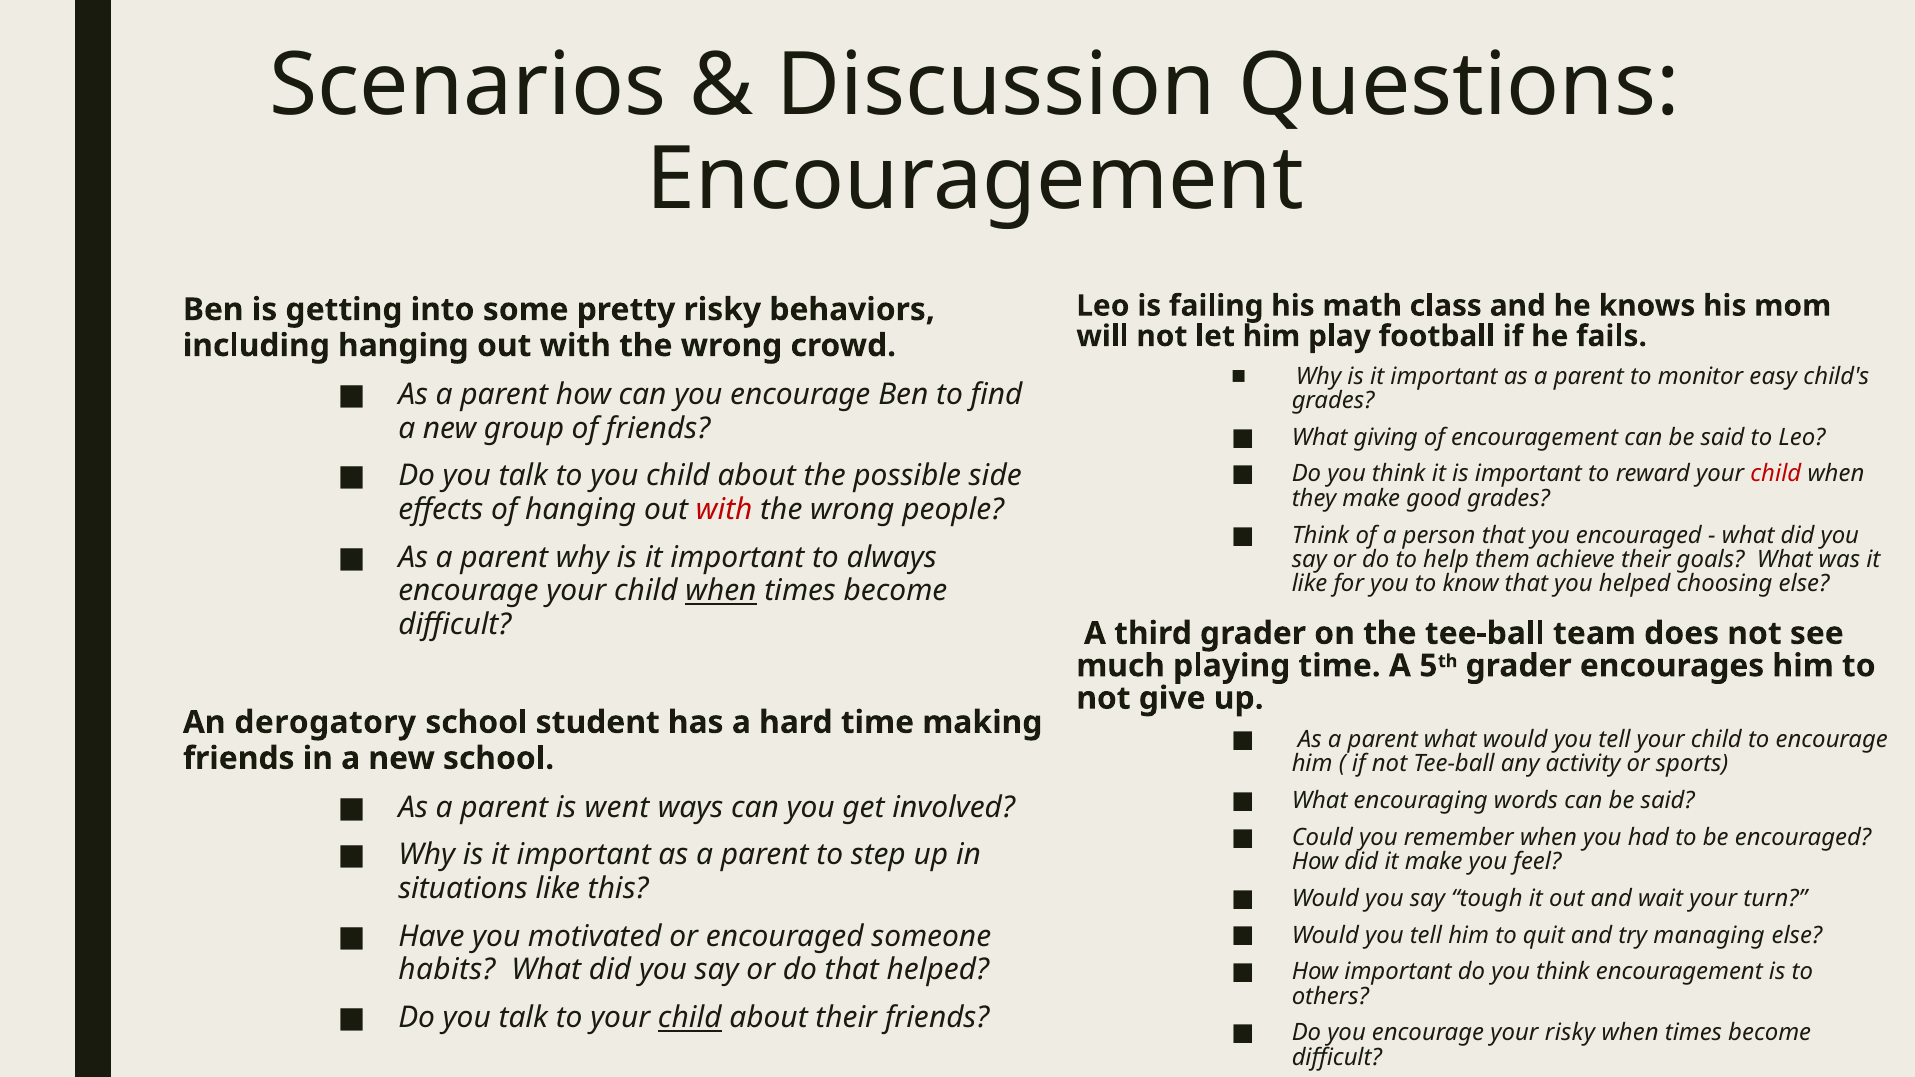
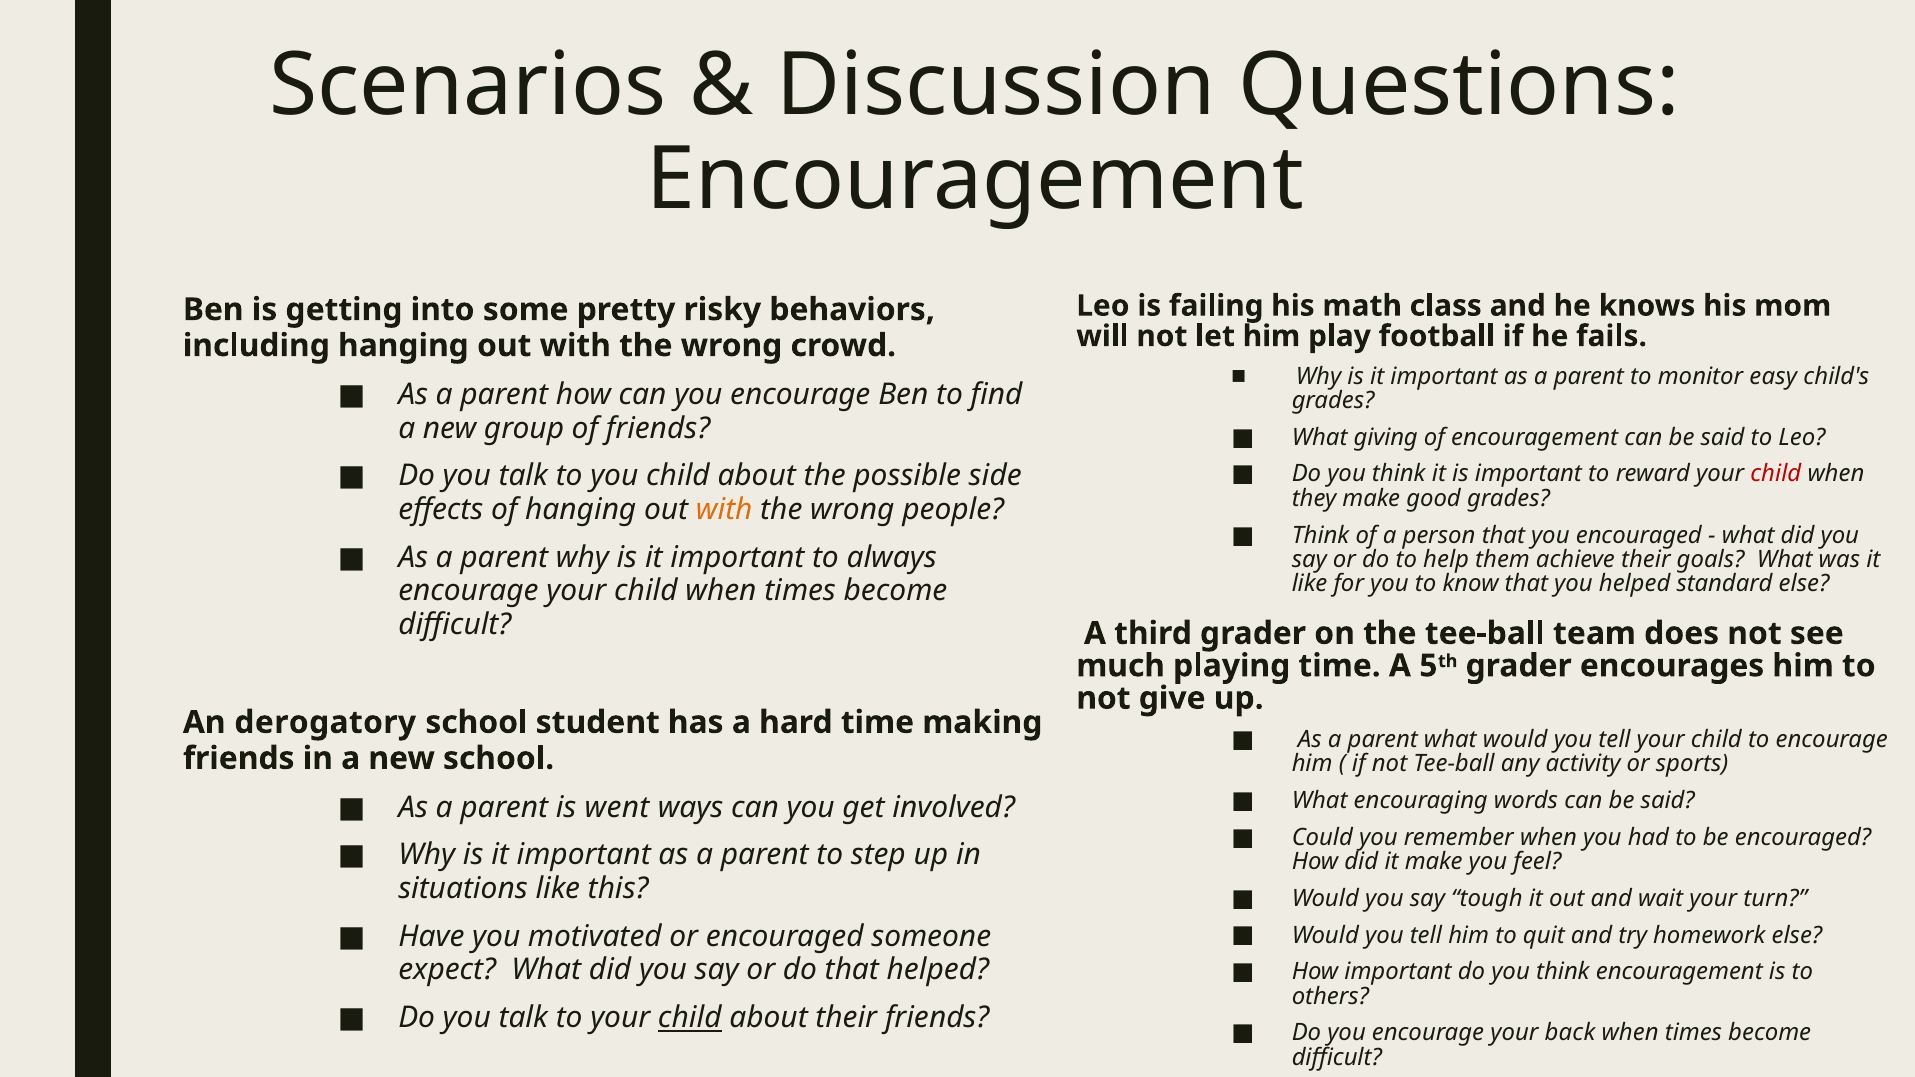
with colour: red -> orange (724, 510)
choosing: choosing -> standard (1725, 584)
when underline: present -> none (721, 591)
managing: managing -> homework (1709, 935)
habits: habits -> expect (447, 970)
your risky: risky -> back (1570, 1033)
